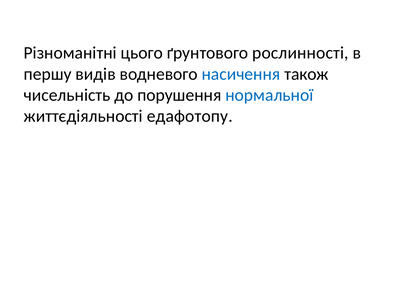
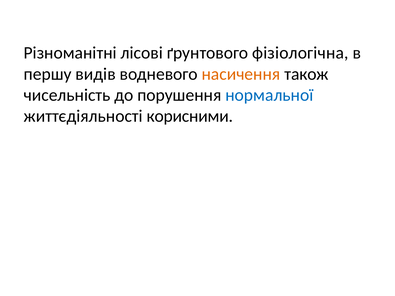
цього: цього -> лісові (142, 53)
рослинності: рослинності -> фізіологічна (300, 53)
насичення colour: blue -> orange (241, 74)
едафотопу: едафотопу -> корисними (190, 116)
